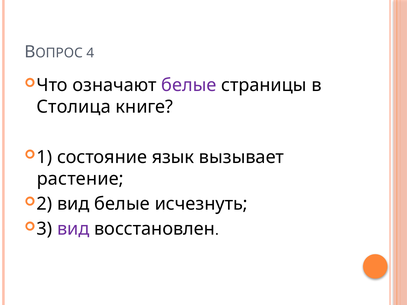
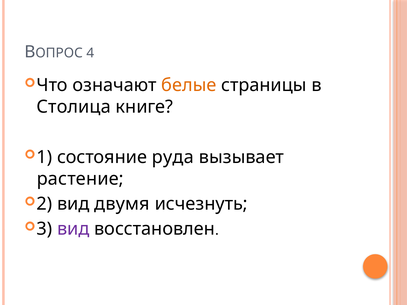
белые colour: purple -> orange (189, 85)
язык: язык -> руда (173, 157)
вид белые: белые -> двумя (122, 204)
